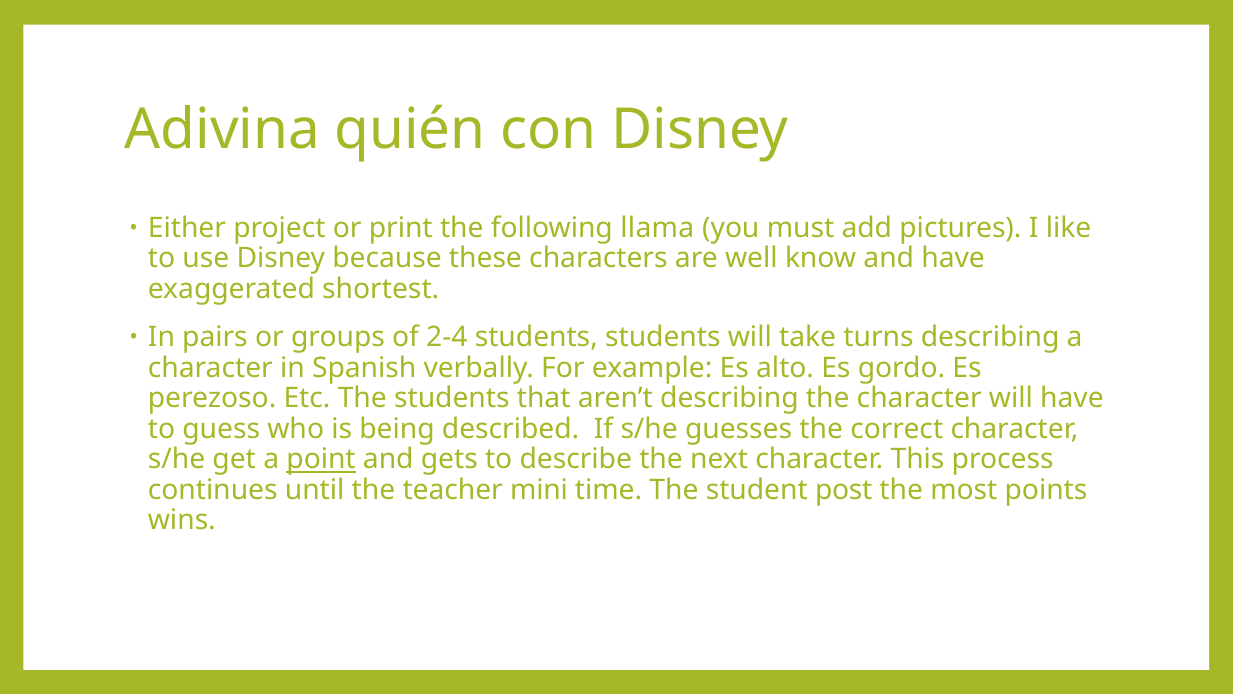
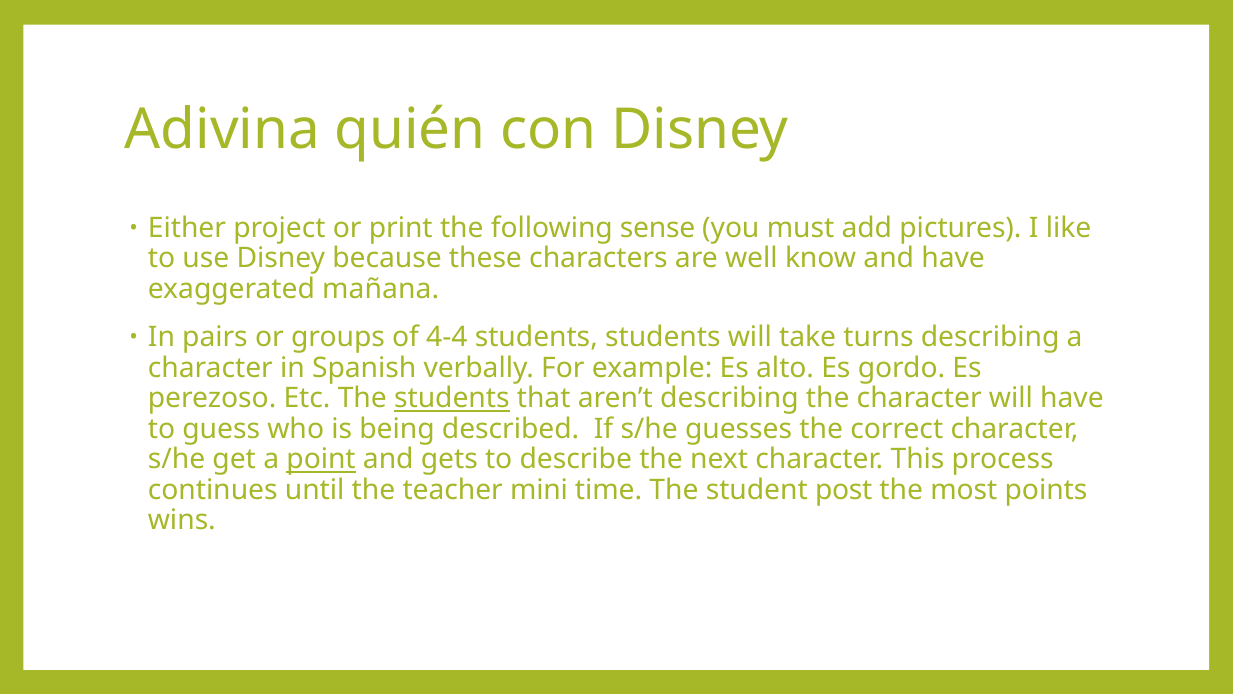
llama: llama -> sense (658, 228)
shortest: shortest -> mañana (381, 289)
2-4: 2-4 -> 4-4 (447, 337)
students underline: none -> present (452, 398)
